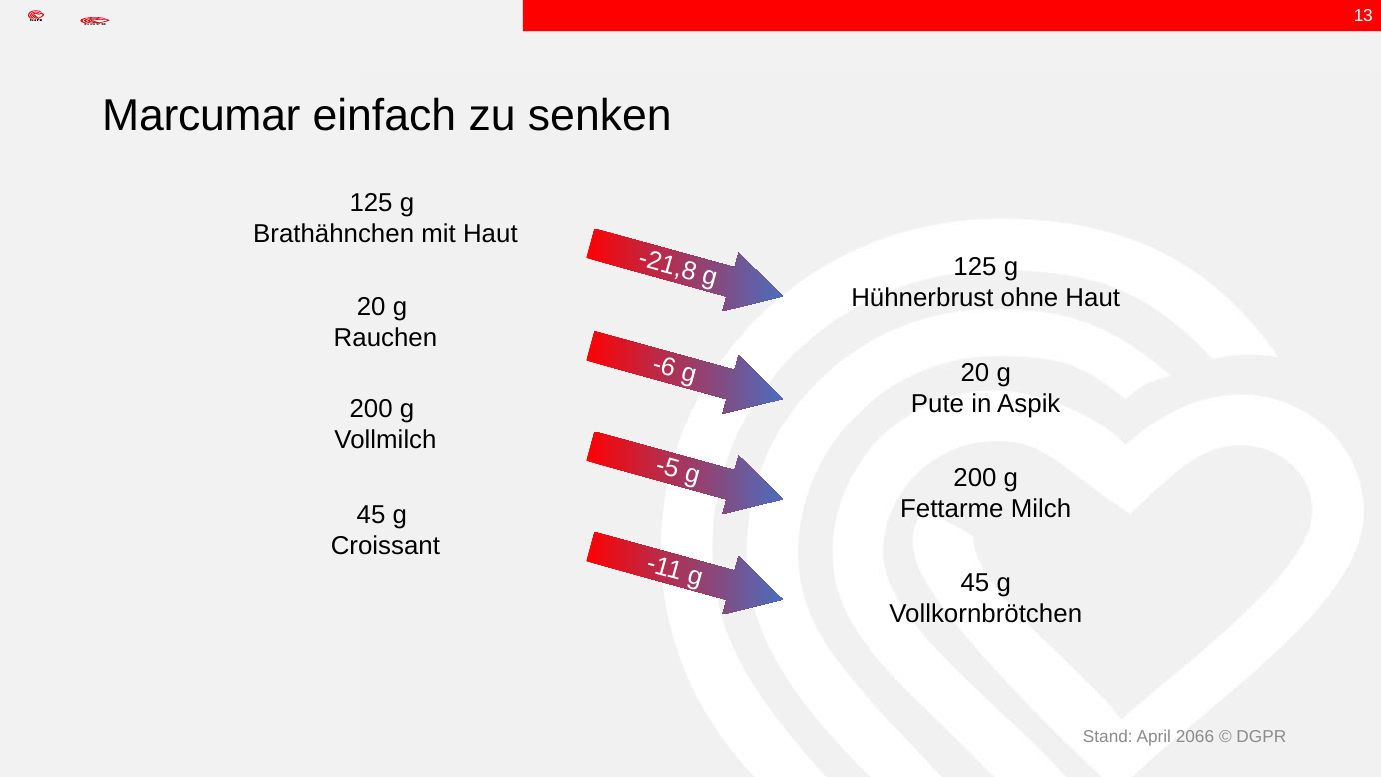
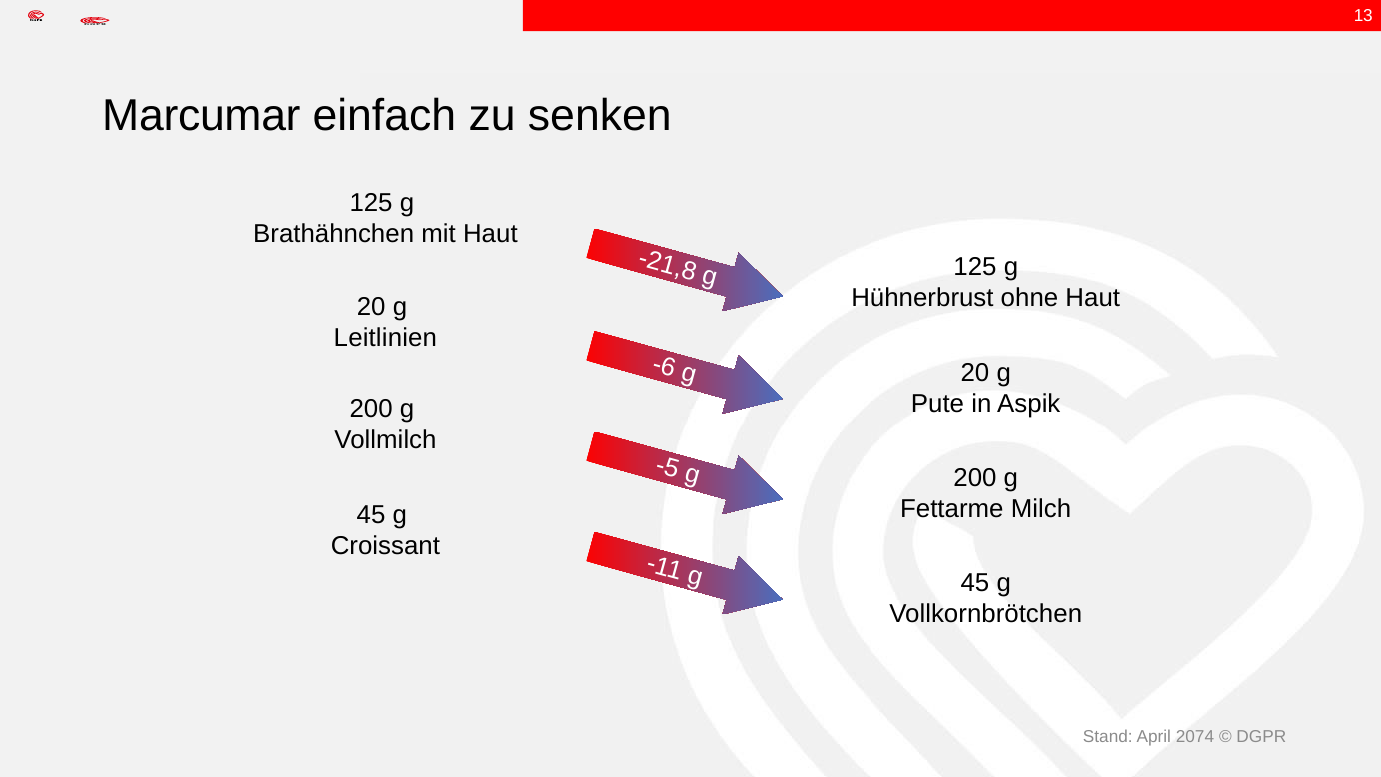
Rauchen: Rauchen -> Leitlinien (385, 338)
2066: 2066 -> 2074 (1195, 737)
